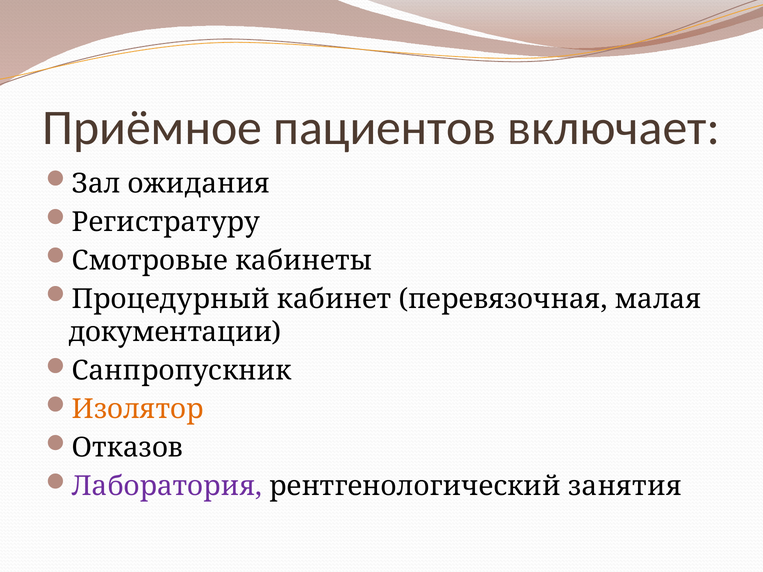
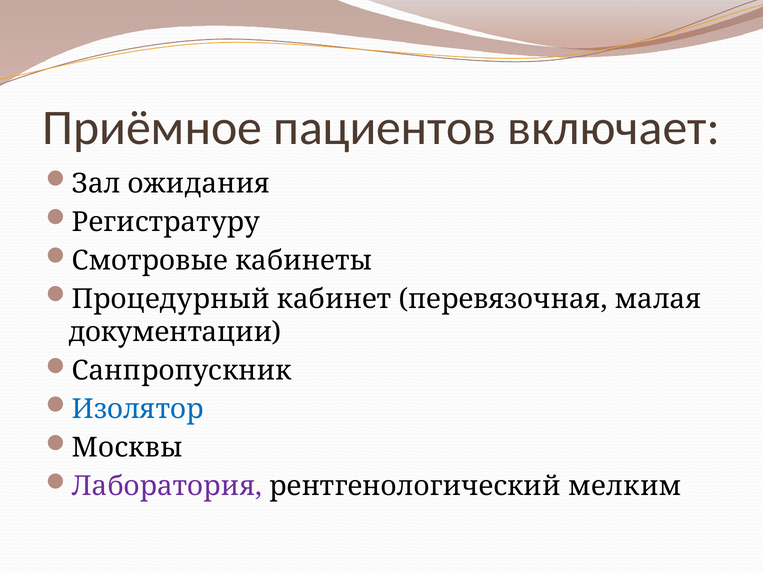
Изолятор colour: orange -> blue (138, 409)
Отказов: Отказов -> Москвы (127, 448)
занятия: занятия -> мелким (625, 487)
